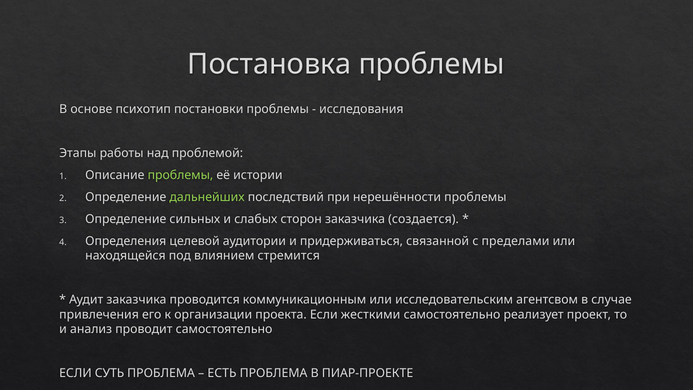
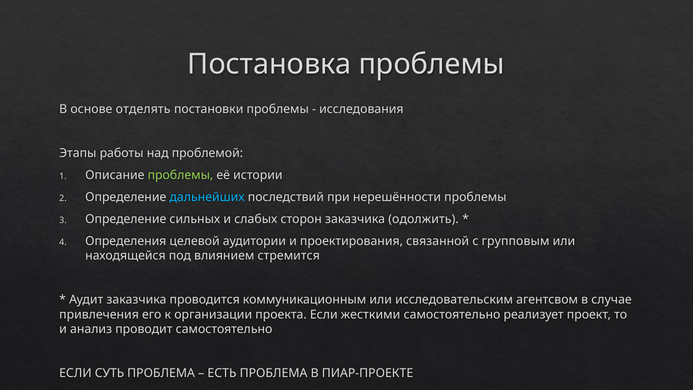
психотип: психотип -> отделять (143, 109)
дальнейших colour: light green -> light blue (207, 197)
создается: создается -> одолжить (424, 219)
придерживаться: придерживаться -> проектирования (351, 241)
пределами: пределами -> групповым (516, 241)
